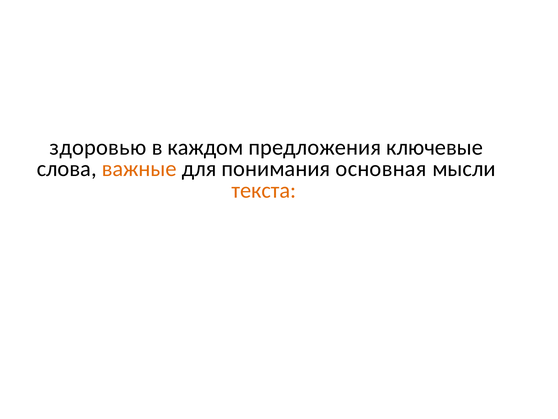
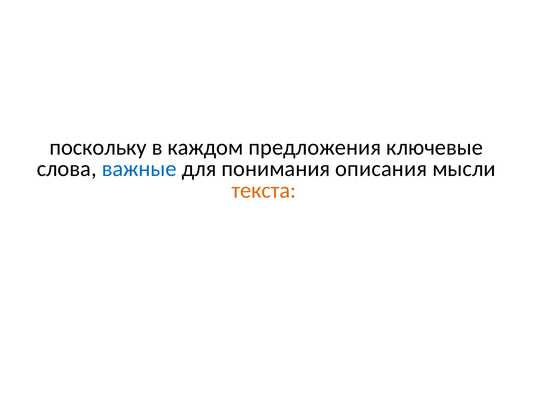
здоровью: здоровью -> поскольку (98, 147)
важные colour: orange -> blue (139, 169)
основная: основная -> описания (381, 169)
